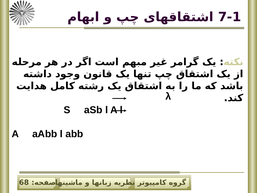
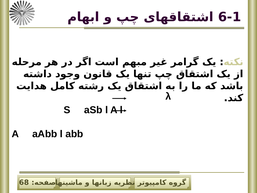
7-1: 7-1 -> 6-1 (230, 17)
